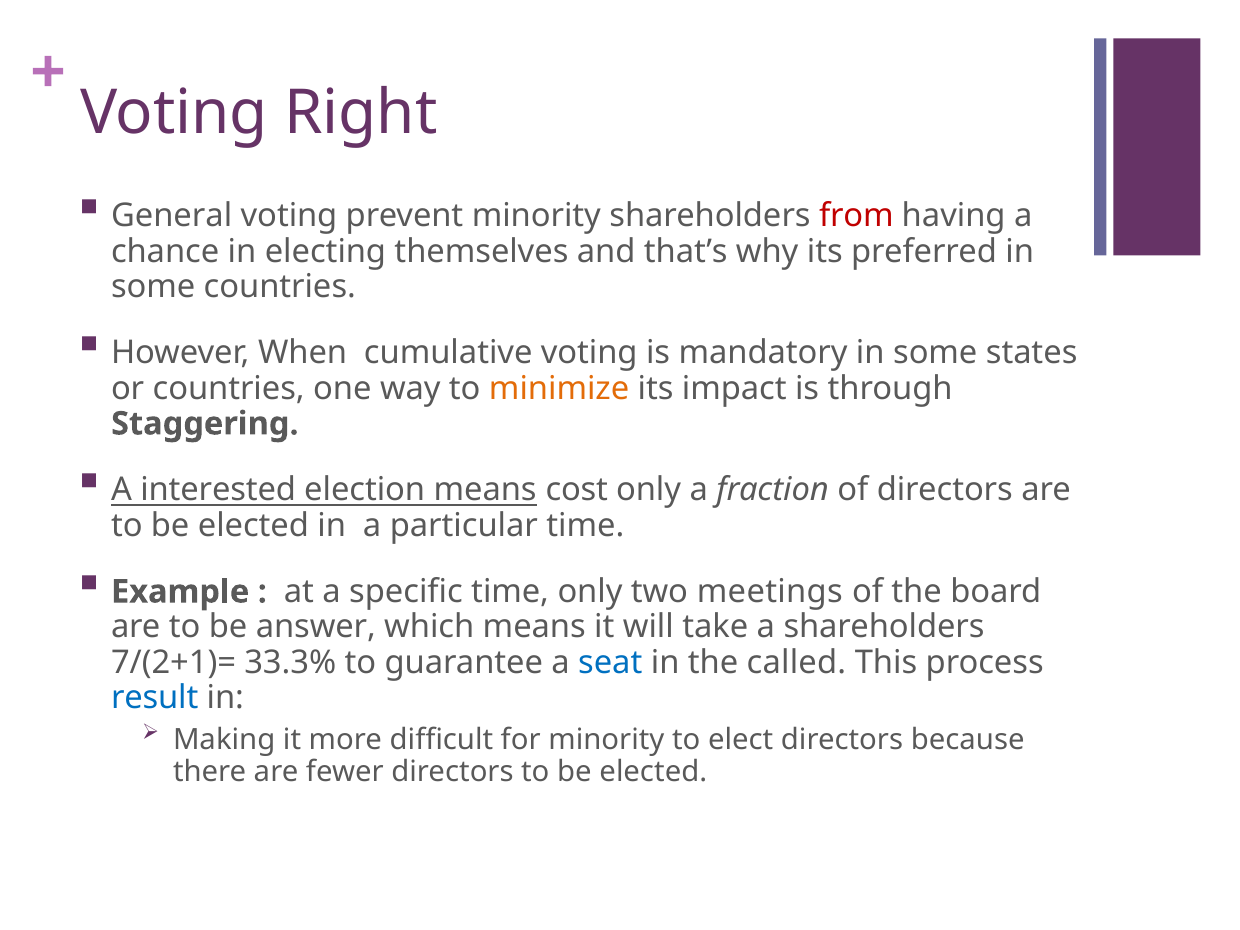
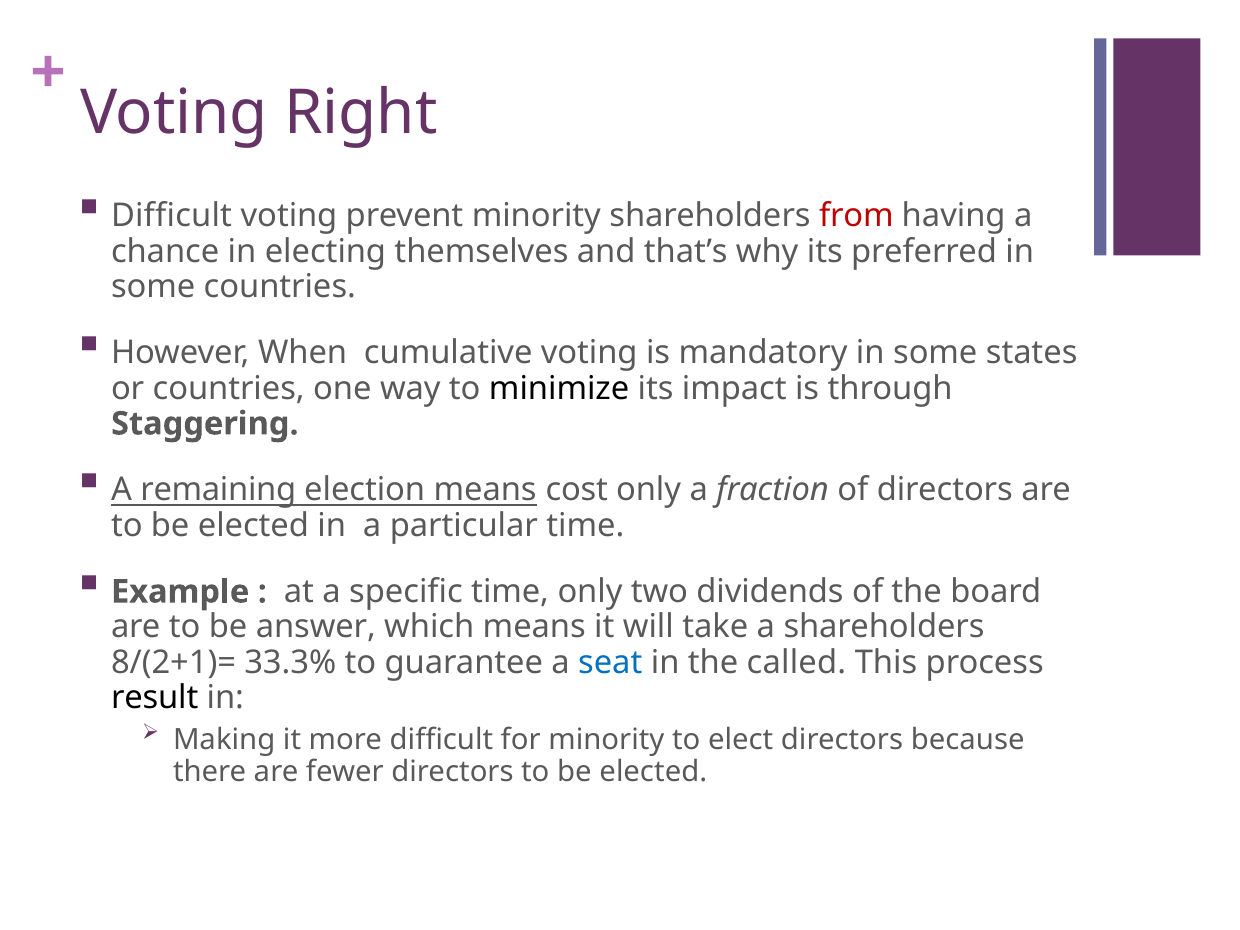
General: General -> Difficult (172, 216)
minimize colour: orange -> black (559, 388)
interested: interested -> remaining (218, 490)
meetings: meetings -> dividends (770, 592)
7/(2+1)=: 7/(2+1)= -> 8/(2+1)= (174, 662)
result colour: blue -> black (155, 698)
